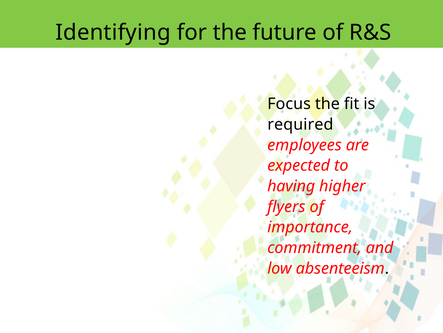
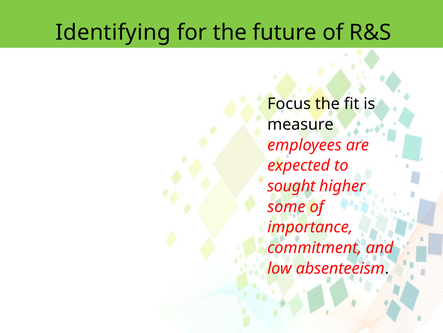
required: required -> measure (300, 124)
having: having -> sought (291, 186)
flyers: flyers -> some (286, 206)
